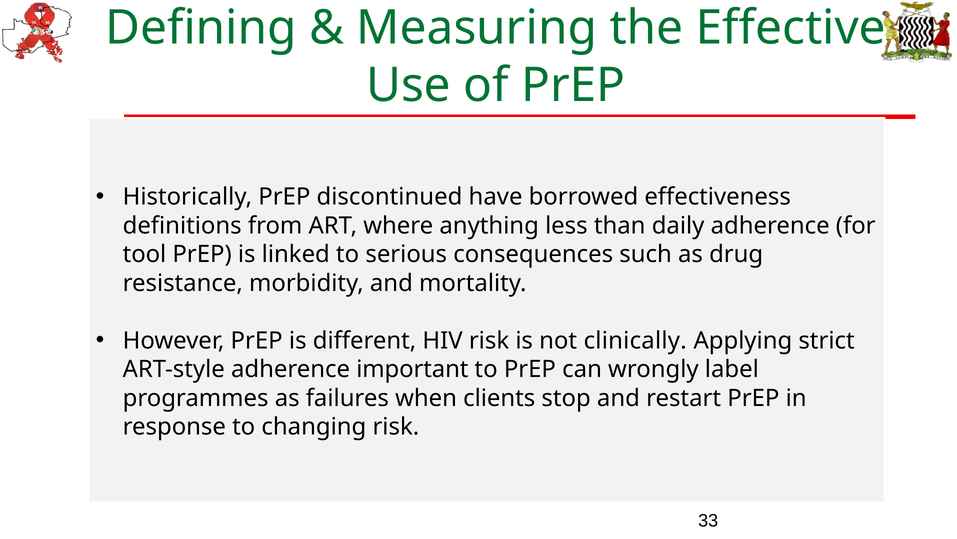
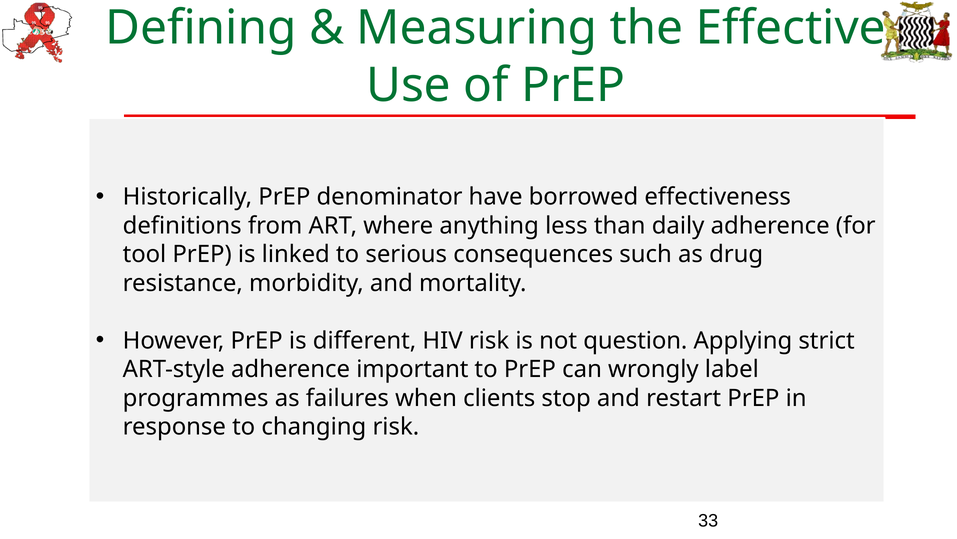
discontinued: discontinued -> denominator (390, 197)
clinically: clinically -> question (635, 340)
